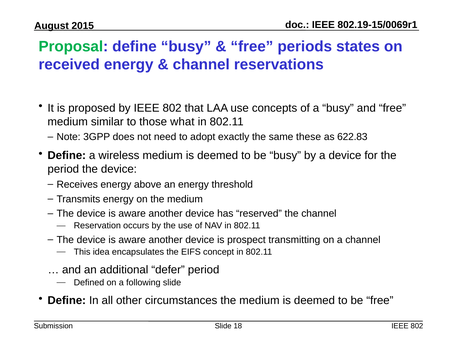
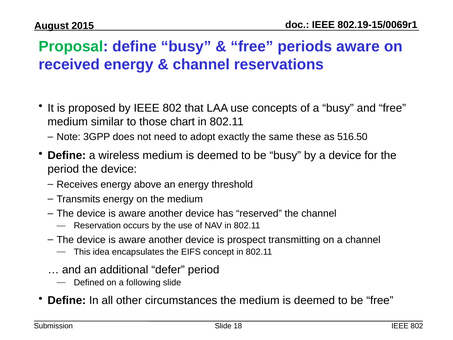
periods states: states -> aware (358, 46)
what: what -> chart (182, 122)
622.83: 622.83 -> 516.50 (352, 137)
